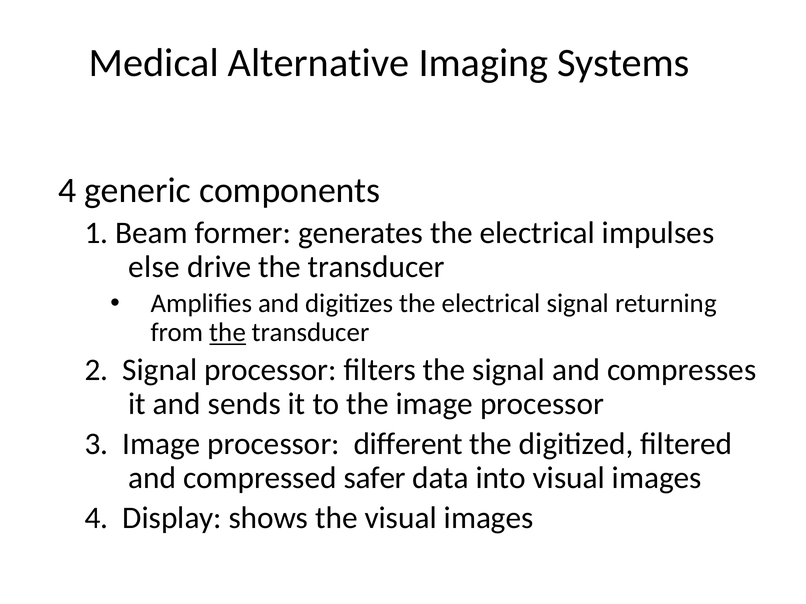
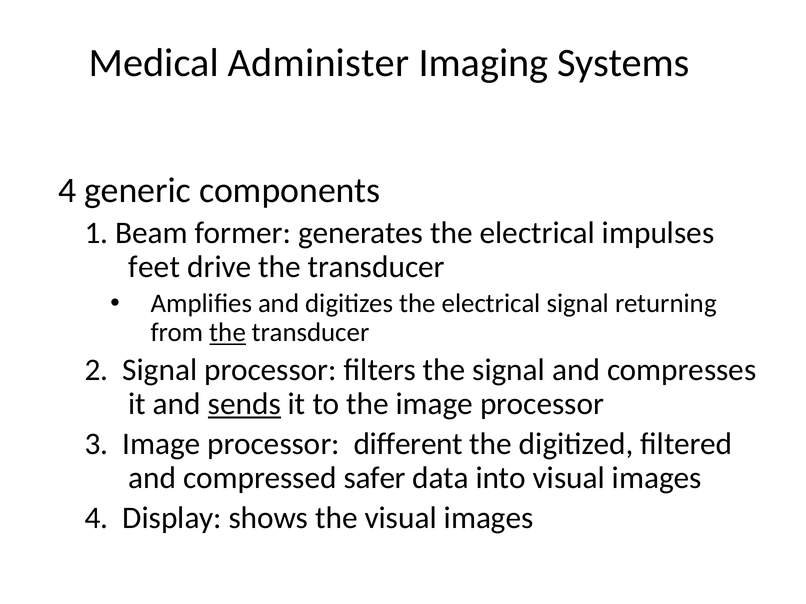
Alternative: Alternative -> Administer (319, 63)
else: else -> feet (154, 267)
sends underline: none -> present (244, 404)
